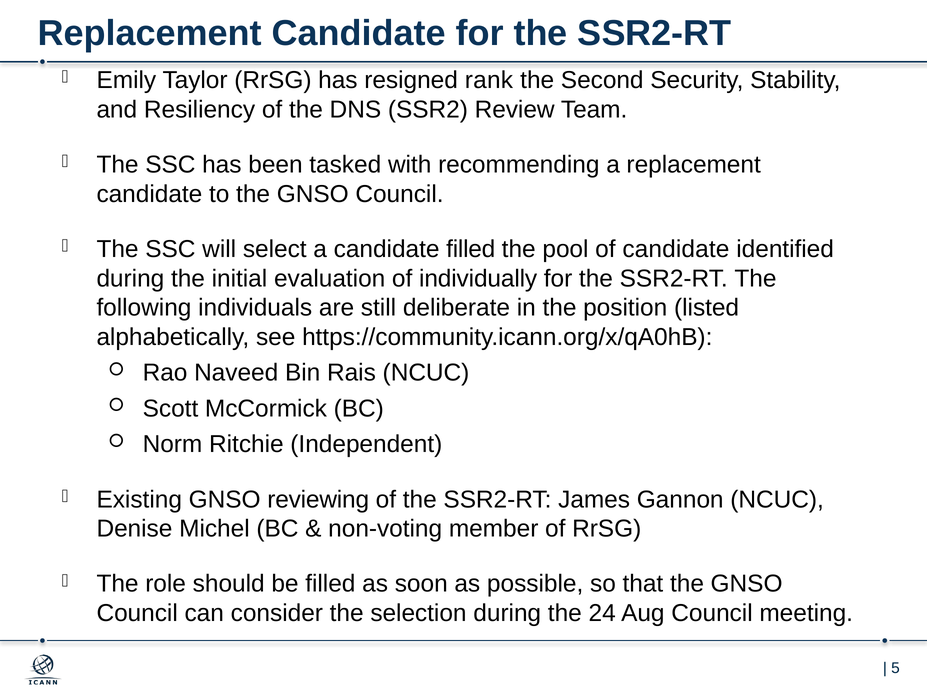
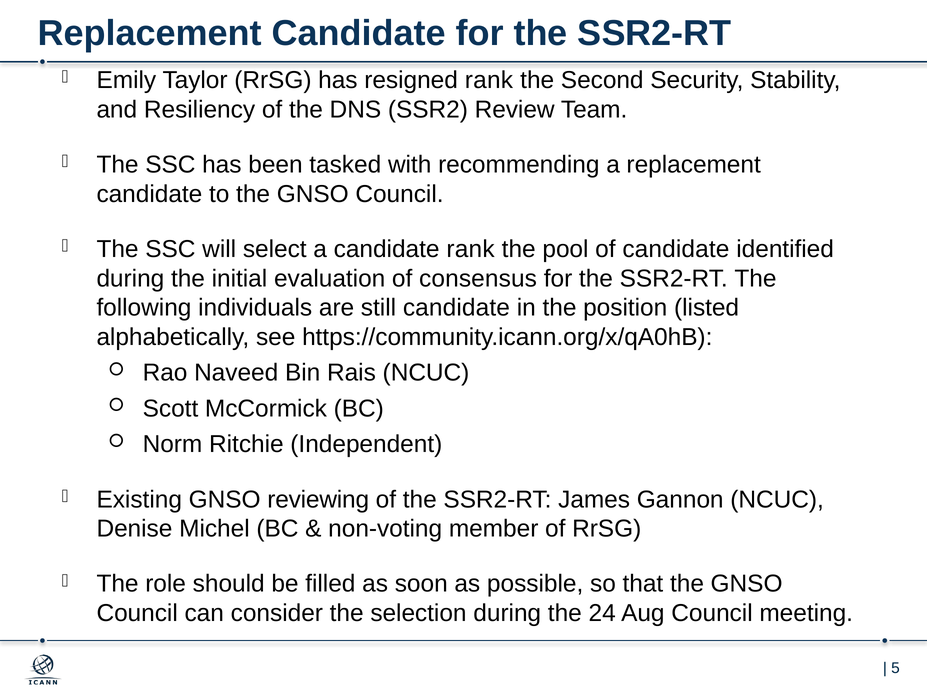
candidate filled: filled -> rank (471, 249)
individually: individually -> consensus (478, 279)
still deliberate: deliberate -> candidate (456, 308)
